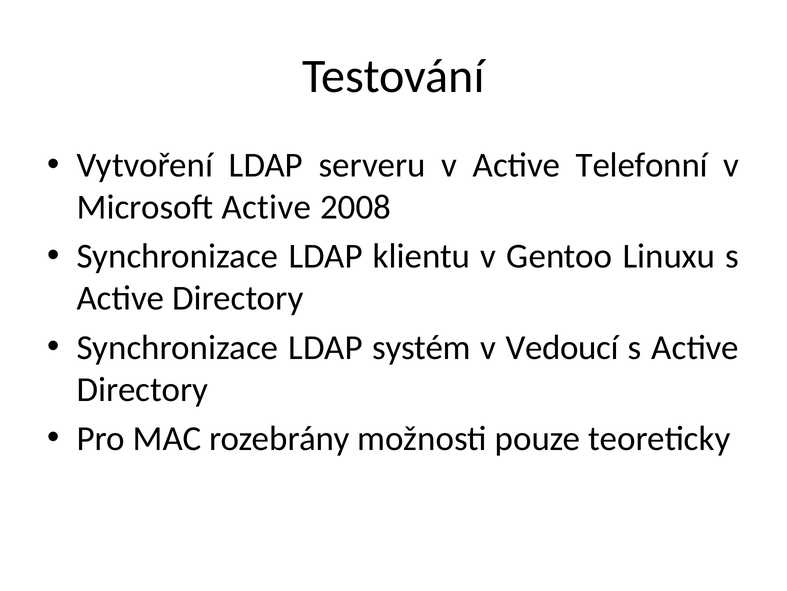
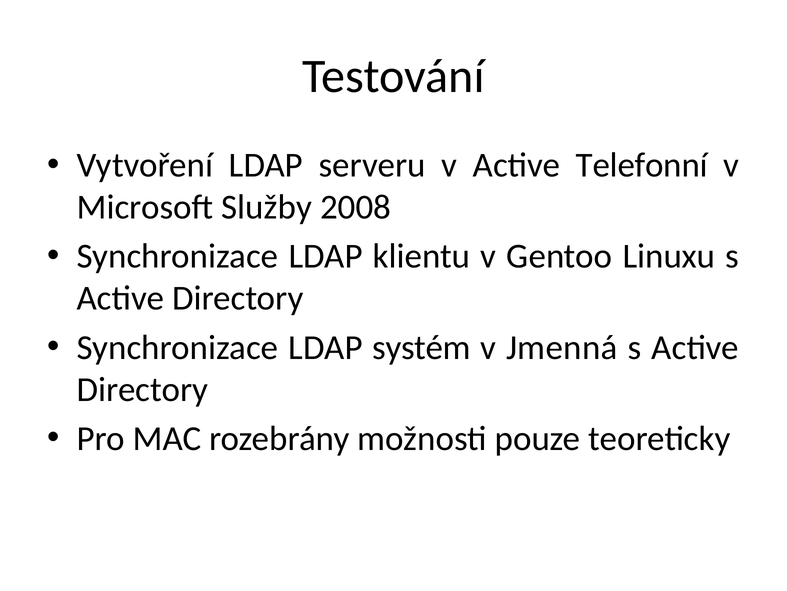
Microsoft Active: Active -> Služby (267, 207)
Vedoucí: Vedoucí -> Jmenná (562, 347)
